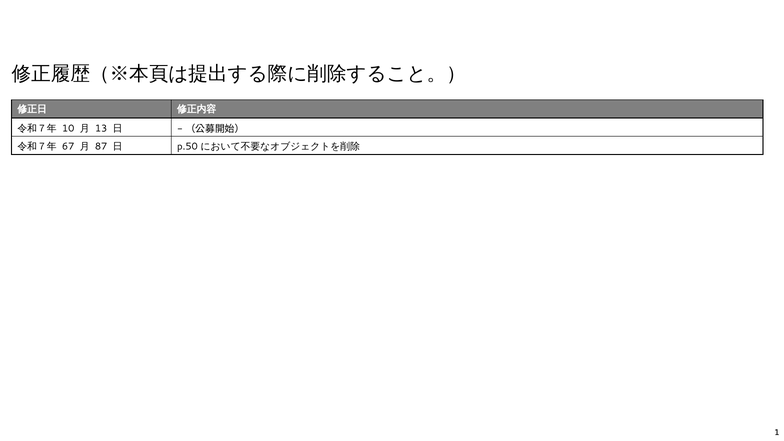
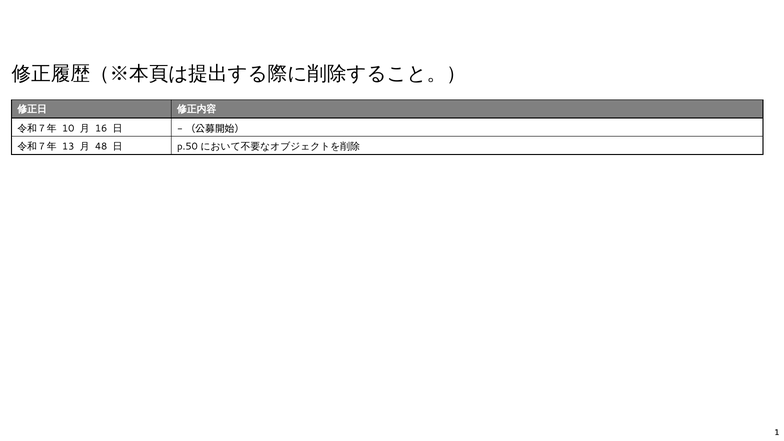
13: 13 -> 16 (101, 128)
67: 67 -> 13 (68, 147)
87: 87 -> 48 (101, 147)
